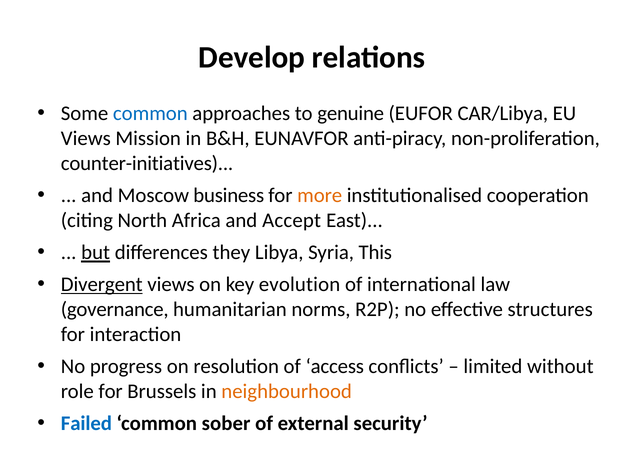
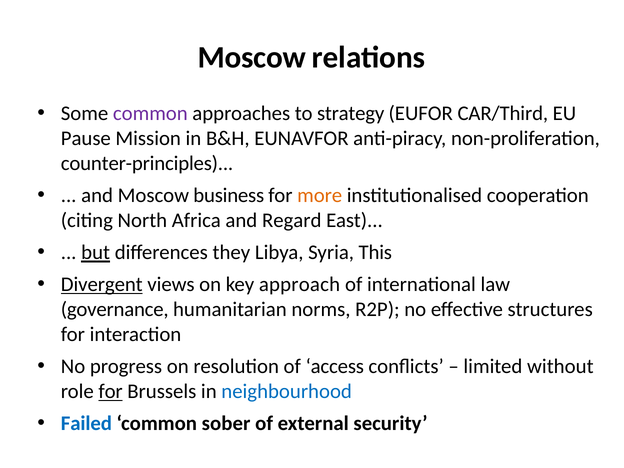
Develop: Develop -> Moscow (252, 57)
common colour: blue -> purple (150, 113)
genuine: genuine -> strategy (351, 113)
CAR/Libya: CAR/Libya -> CAR/Third (503, 113)
Views: Views -> Pause (86, 138)
counter-initiatives: counter-initiatives -> counter-principles (147, 163)
Accept: Accept -> Regard (292, 220)
evolution: evolution -> approach (299, 285)
for underline: none -> present (111, 391)
neighbourhood colour: orange -> blue (287, 391)
